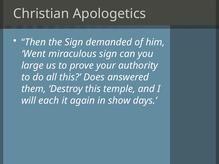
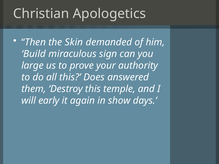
the Sign: Sign -> Skin (74, 42)
Went: Went -> Build (34, 54)
each: each -> early (49, 101)
